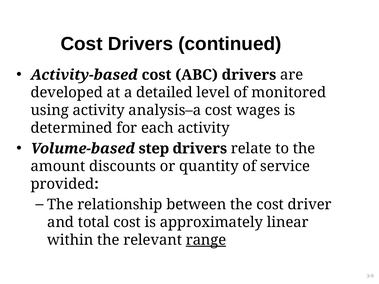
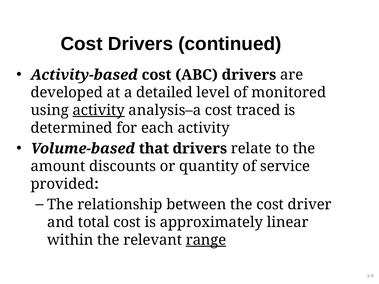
activity underline: none -> present (99, 110)
wages: wages -> traced (258, 110)
step: step -> that (154, 149)
